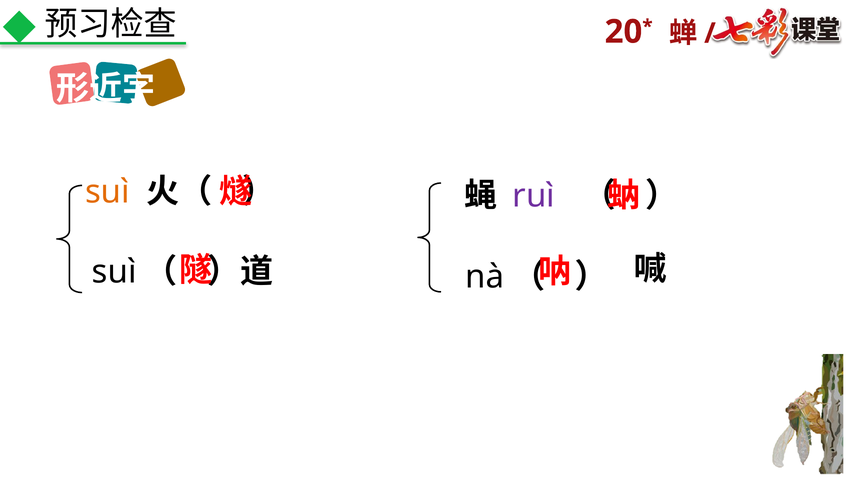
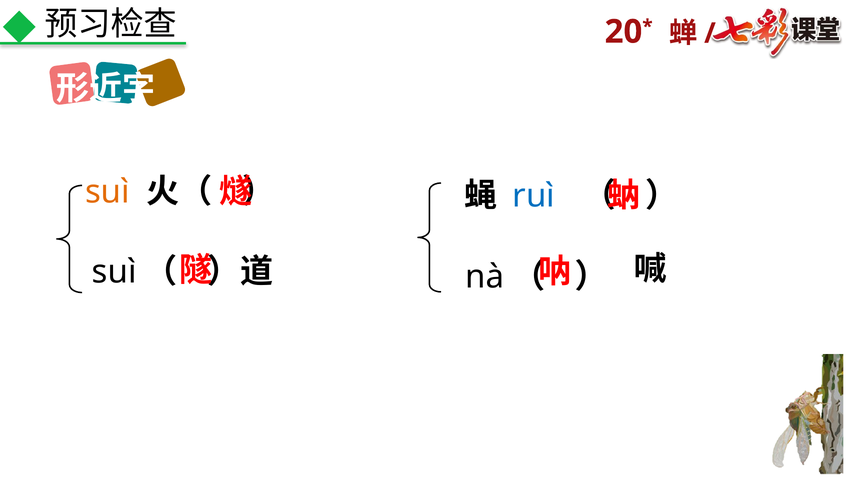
ruì colour: purple -> blue (534, 196)
